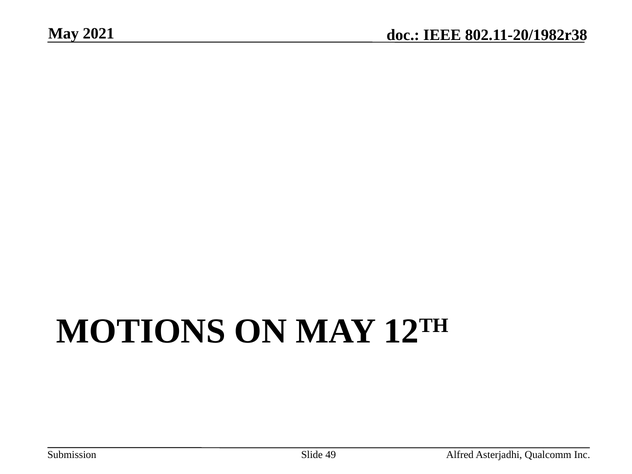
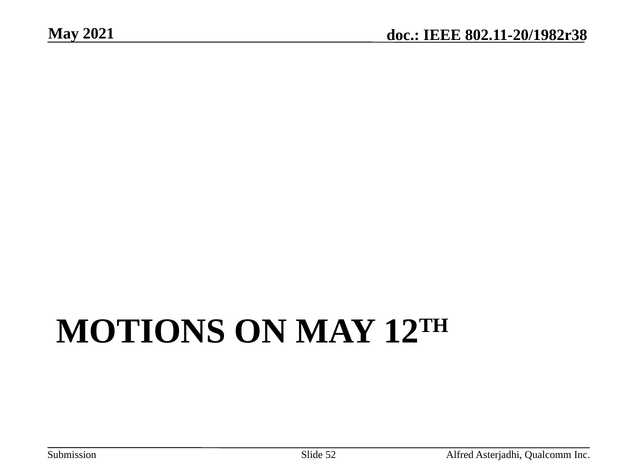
49: 49 -> 52 (331, 455)
